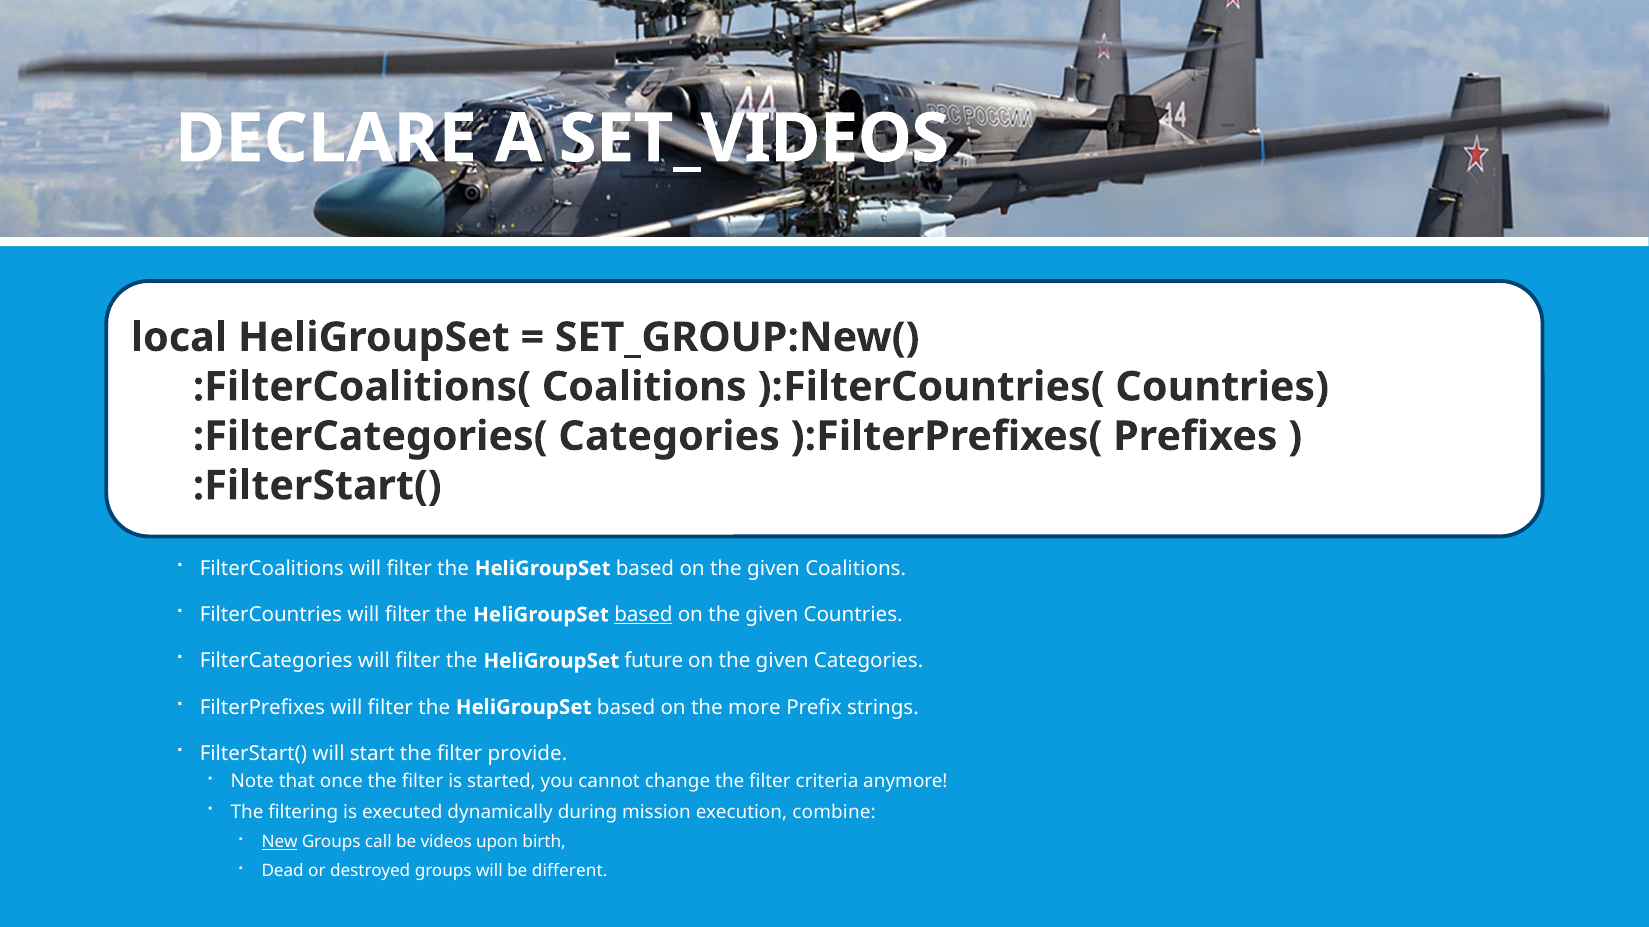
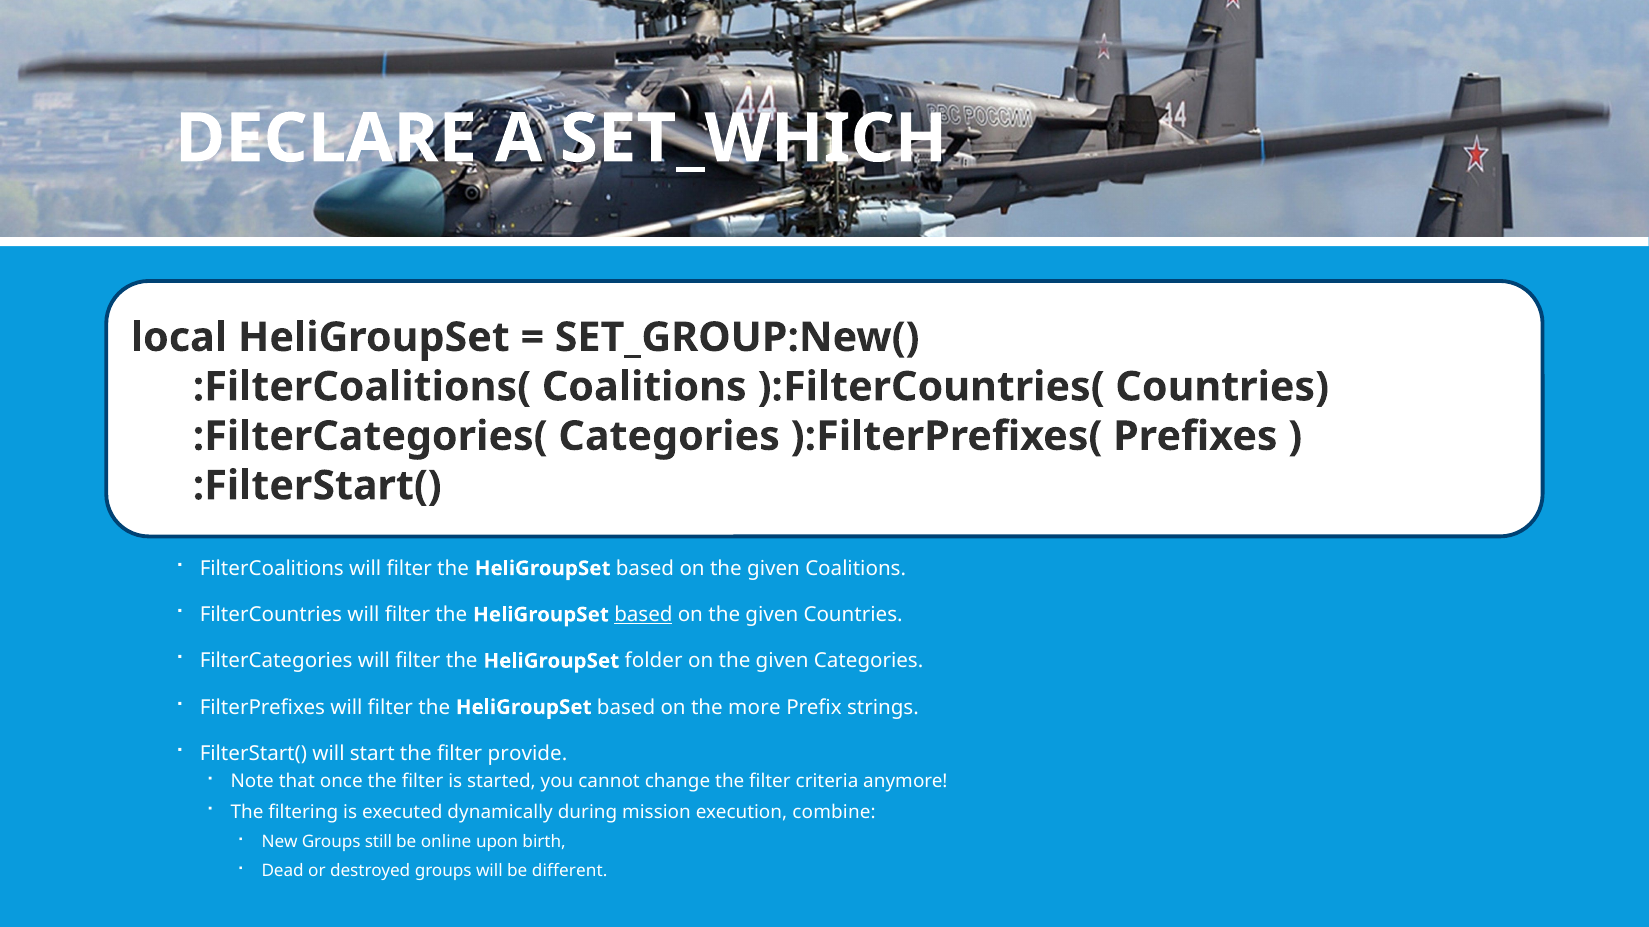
SET_VIDEOS: SET_VIDEOS -> SET_WHICH (754, 139)
future: future -> folder (654, 661)
New underline: present -> none (280, 843)
call: call -> still (378, 843)
videos: videos -> online (446, 843)
